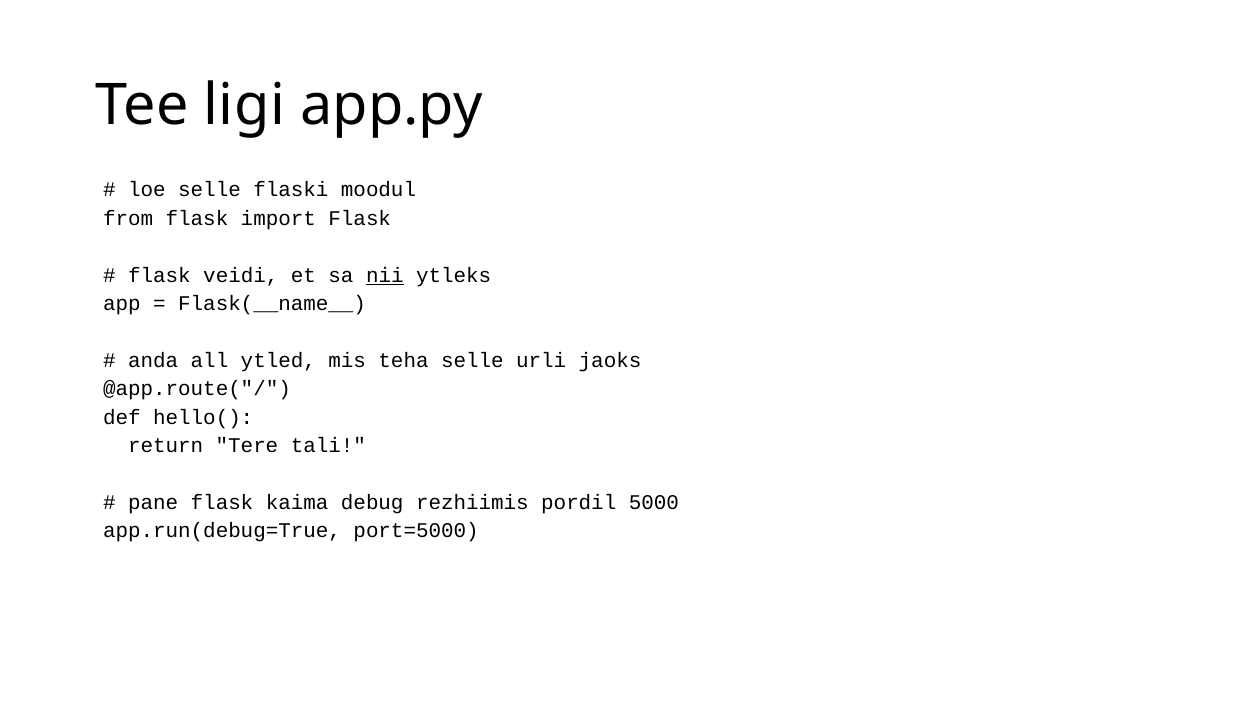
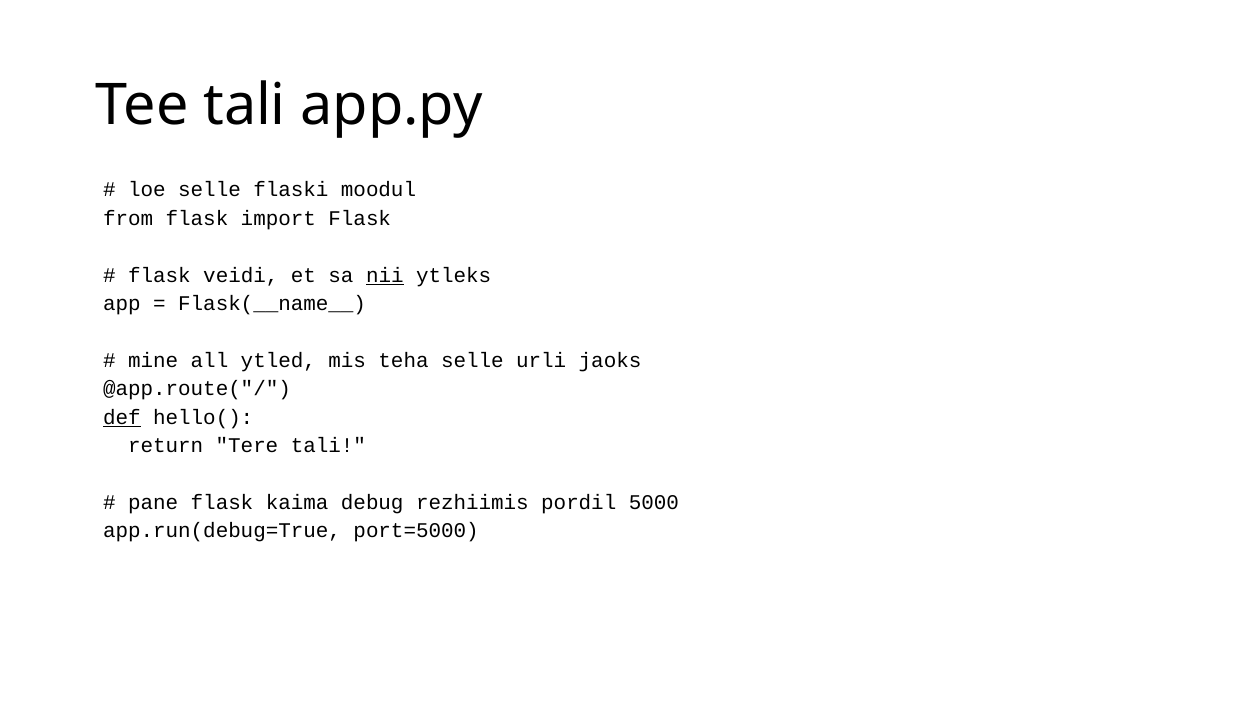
Tee ligi: ligi -> tali (245, 106)
anda: anda -> mine (153, 361)
def underline: none -> present (122, 418)
